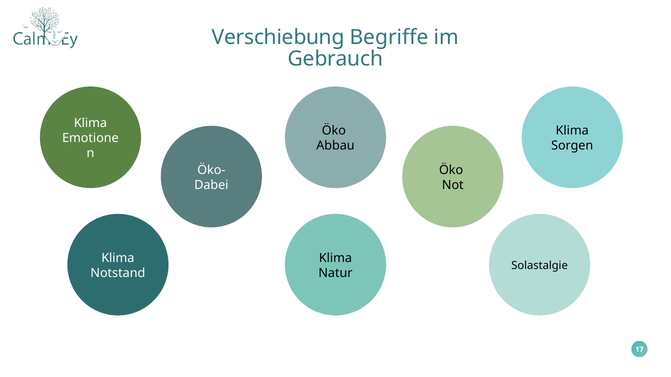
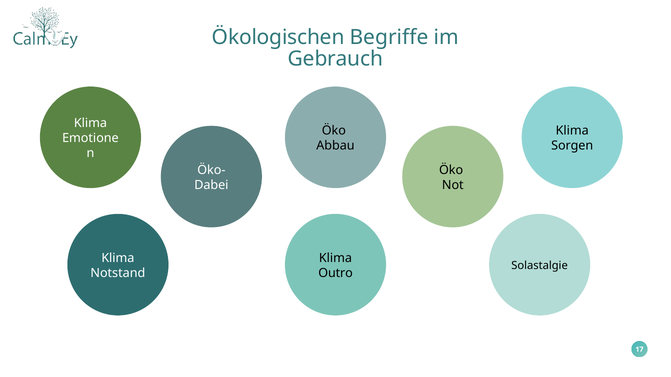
Verschiebung: Verschiebung -> Ökologischen (278, 38)
Natur: Natur -> Outro (336, 273)
